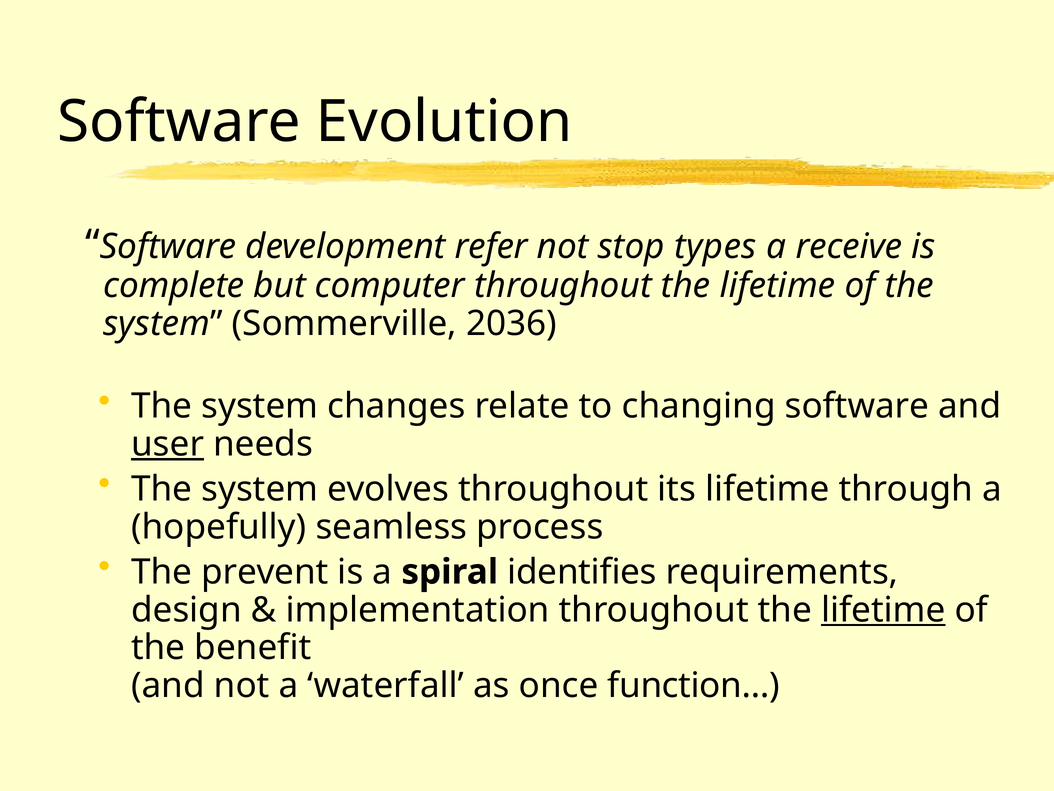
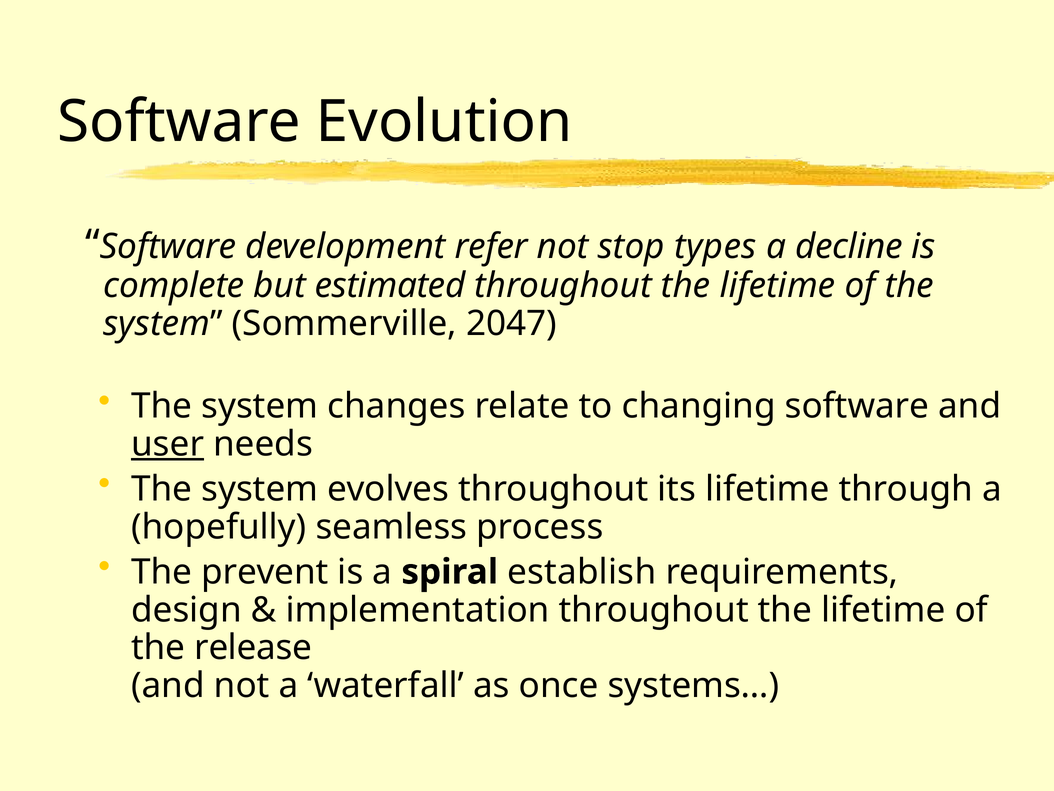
receive: receive -> decline (849, 246)
computer: computer -> estimated (390, 286)
2036: 2036 -> 2047 (511, 323)
identifies: identifies -> establish (582, 572)
lifetime underline: present -> none (883, 610)
benefit: benefit -> release (253, 647)
function…: function… -> systems… (693, 685)
